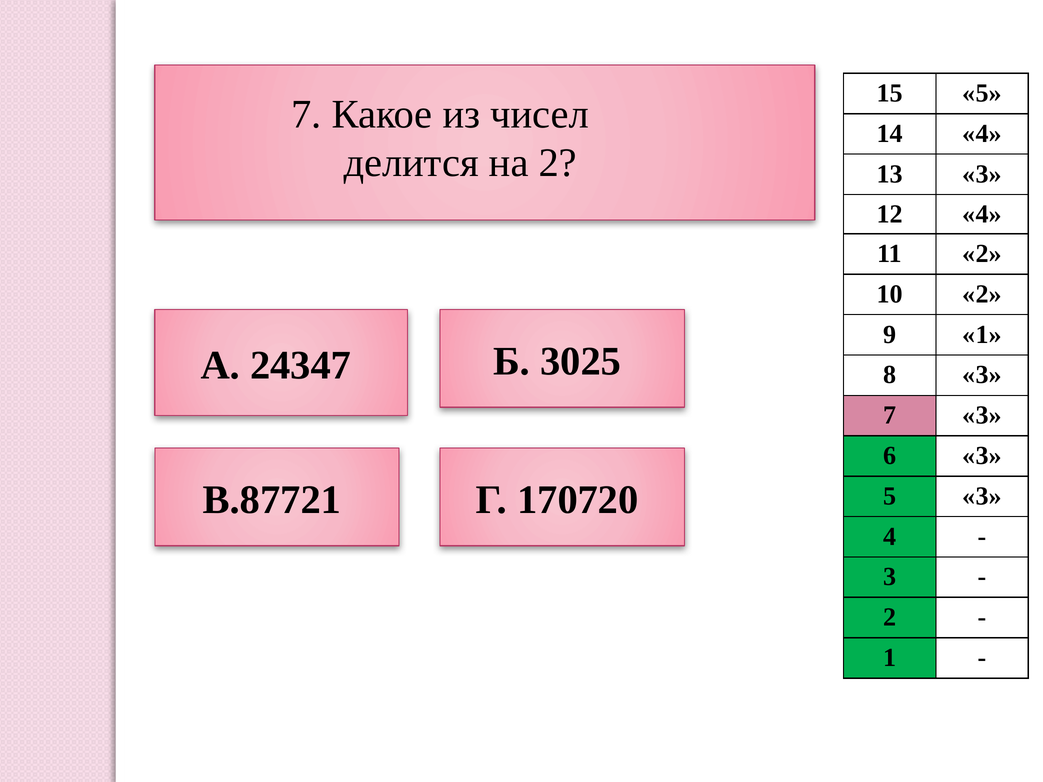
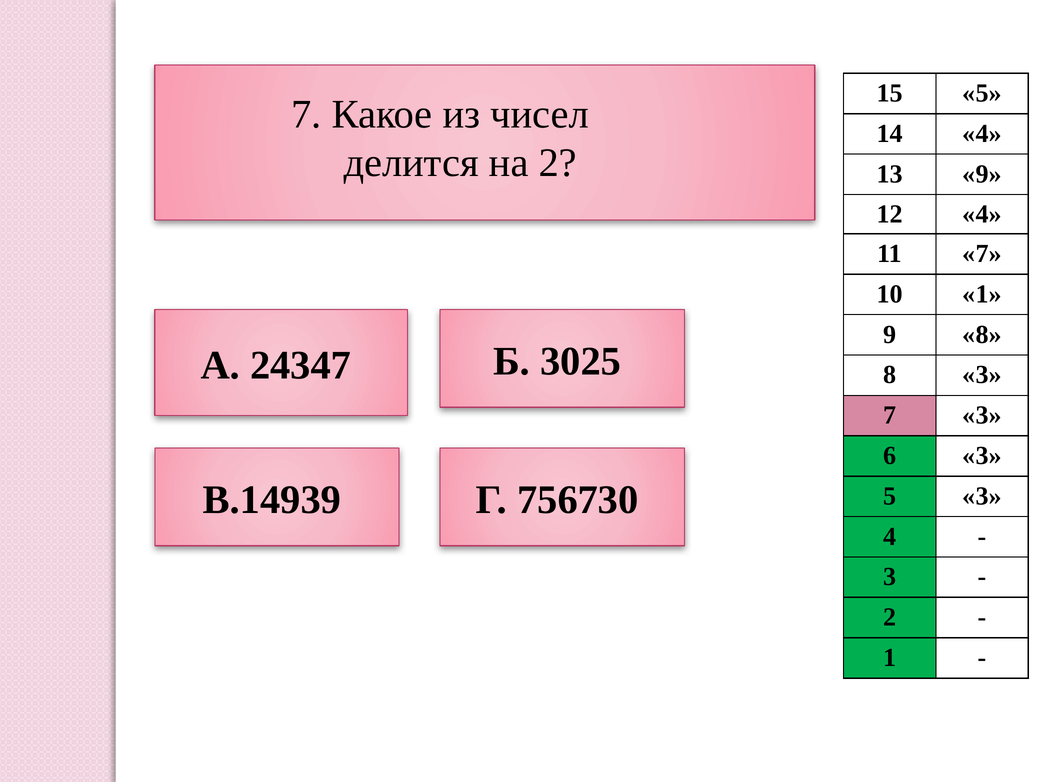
13 3: 3 -> 9 (982, 174)
11 2: 2 -> 7 (982, 254)
10 2: 2 -> 1 (982, 294)
9 1: 1 -> 8 (982, 335)
В.87721: В.87721 -> В.14939 (272, 500)
170720: 170720 -> 756730 (578, 500)
